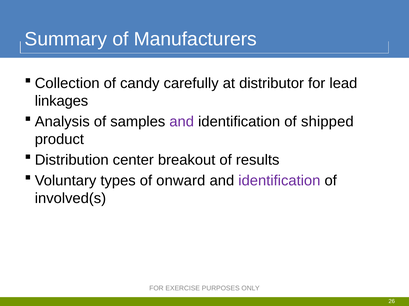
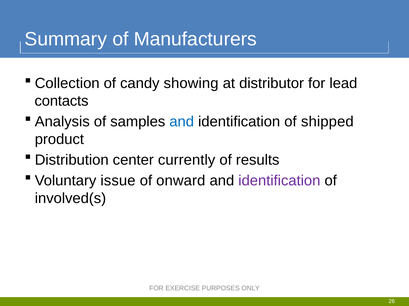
carefully: carefully -> showing (191, 84)
linkages: linkages -> contacts (62, 101)
and colour: purple -> blue (182, 122)
breakout: breakout -> currently (187, 160)
types: types -> issue (118, 181)
